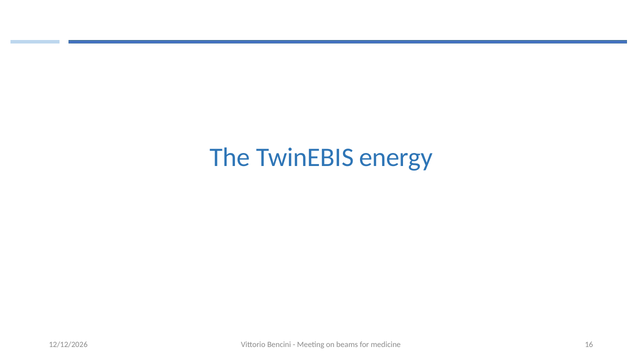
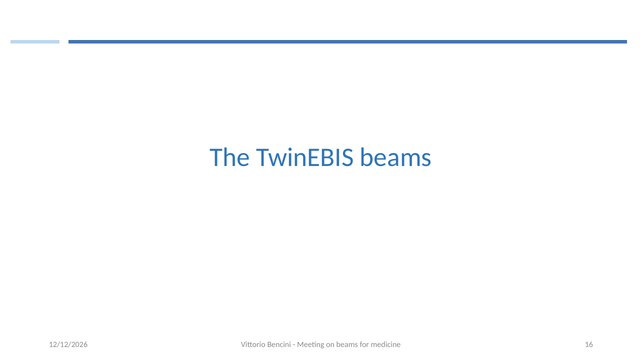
TwinEBIS energy: energy -> beams (396, 158)
